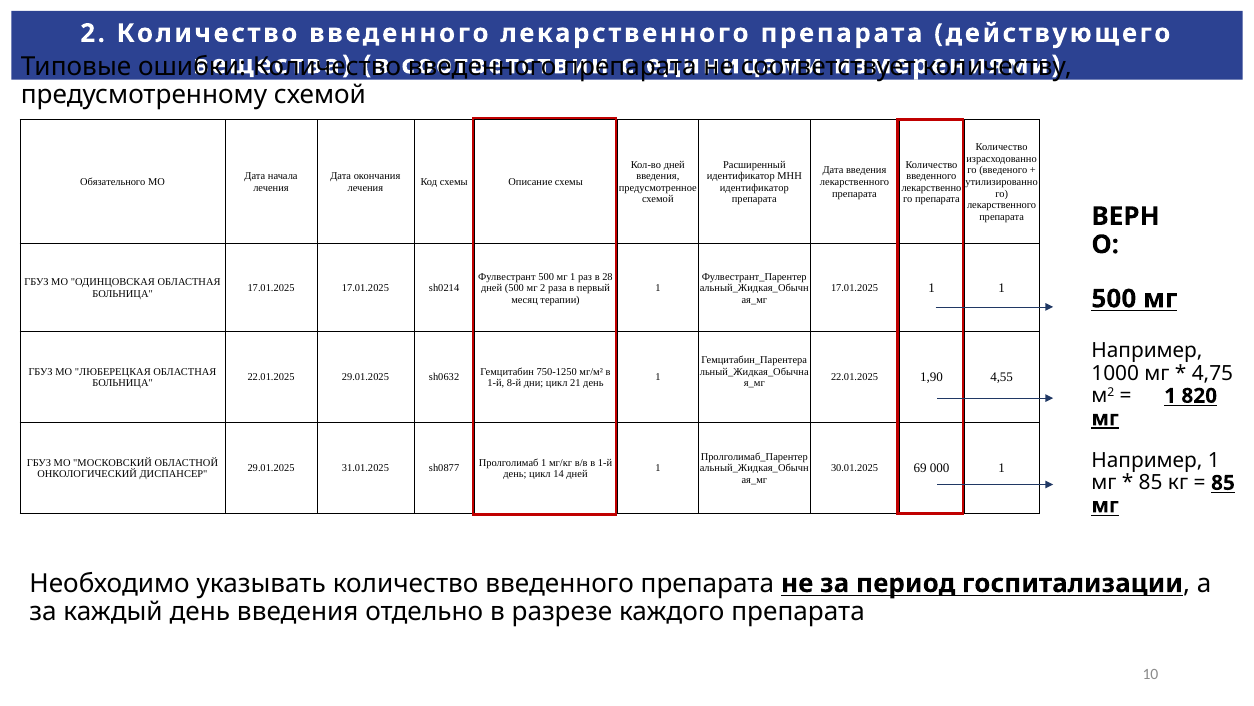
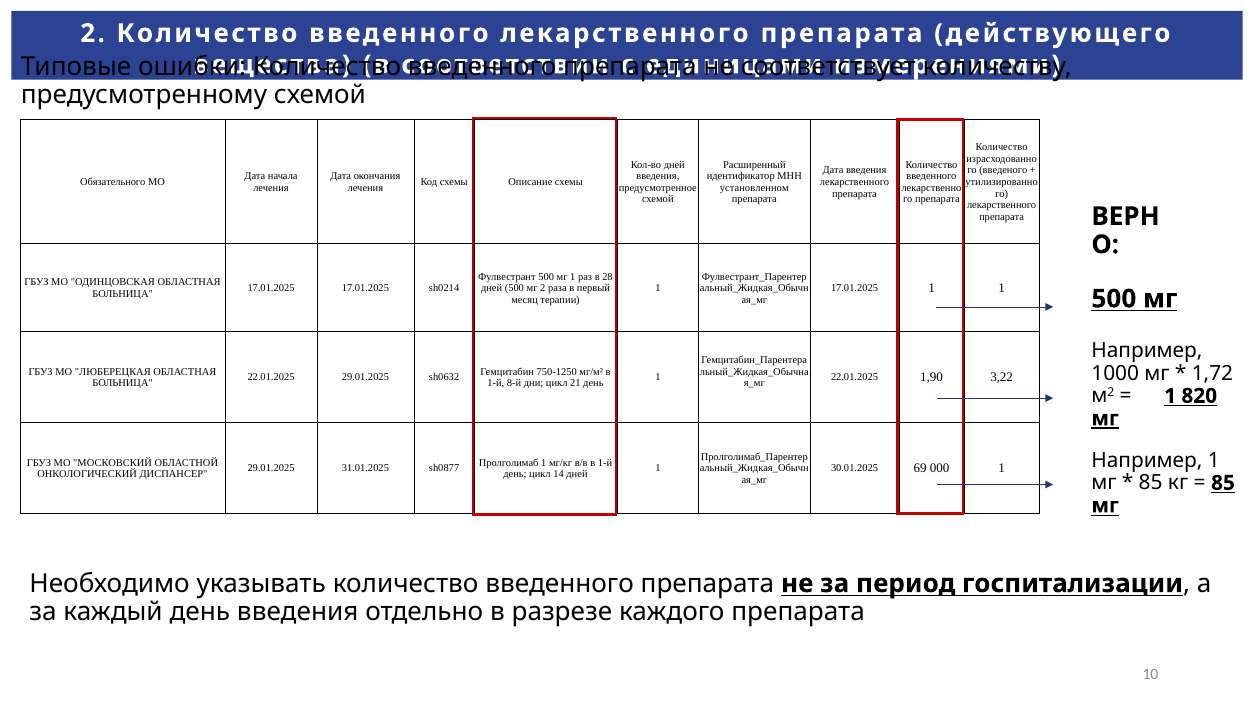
идентификатор: идентификатор -> установленном (754, 188)
4,75: 4,75 -> 1,72 (1212, 373)
4,55: 4,55 -> 3,22 (1002, 377)
